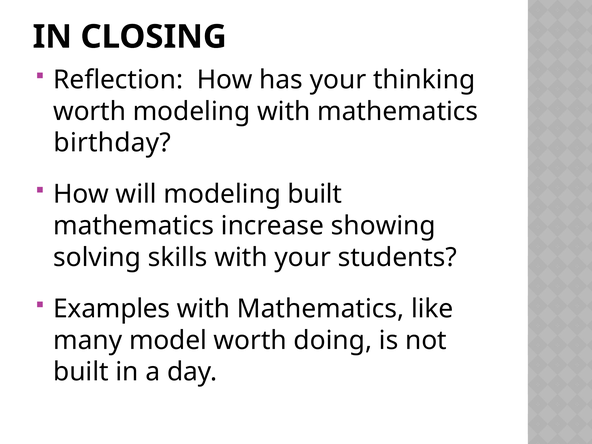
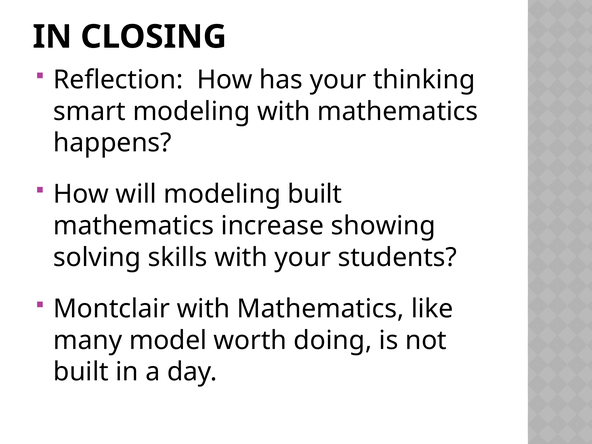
worth: worth -> smart (89, 111)
birthday: birthday -> happens (112, 143)
Examples: Examples -> Montclair (112, 309)
